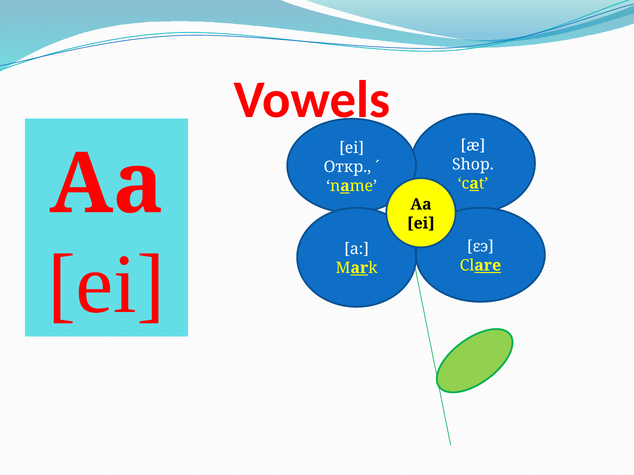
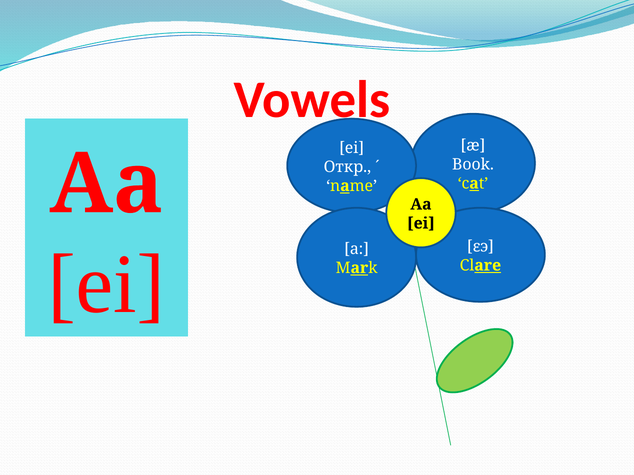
Shop: Shop -> Book (473, 165)
